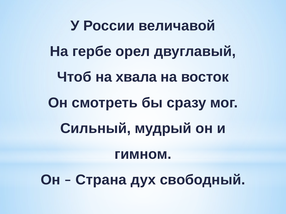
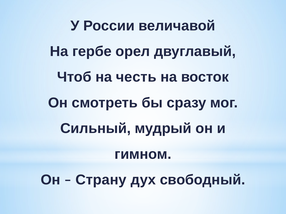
хвала: хвала -> честь (136, 77)
Страна: Страна -> Страну (101, 180)
